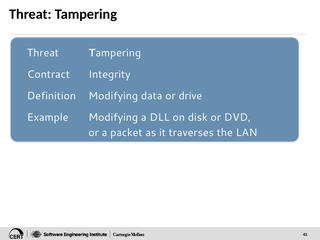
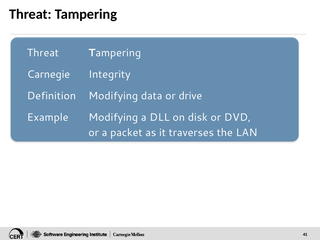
Contract: Contract -> Carnegie (48, 74)
